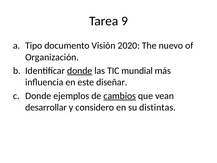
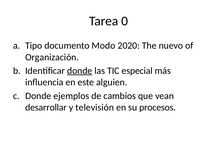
9: 9 -> 0 (125, 21)
Visión: Visión -> Modo (103, 46)
mundial: mundial -> especial (137, 71)
diseñar: diseñar -> alguien (112, 82)
cambios underline: present -> none (120, 96)
considero: considero -> televisión (95, 107)
distintas: distintas -> procesos (158, 107)
